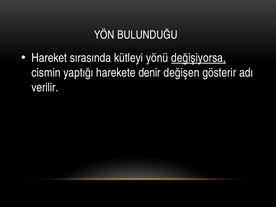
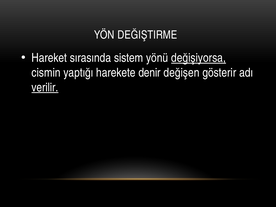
BULUNDUĞU: BULUNDUĞU -> DEĞIŞTIRME (147, 35)
kütleyi: kütleyi -> sistem (129, 58)
verilir underline: none -> present (45, 87)
